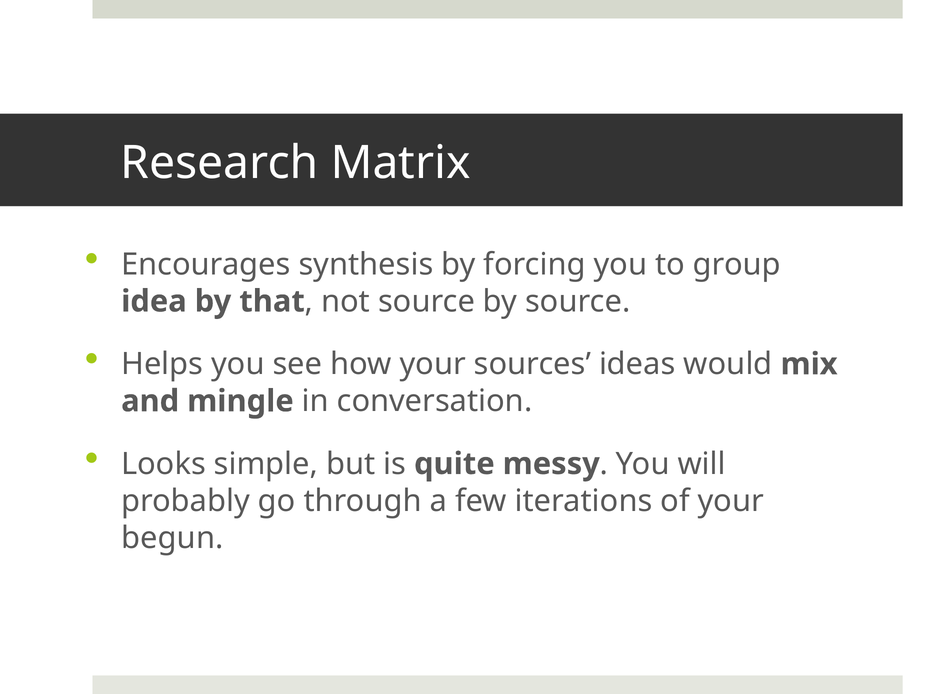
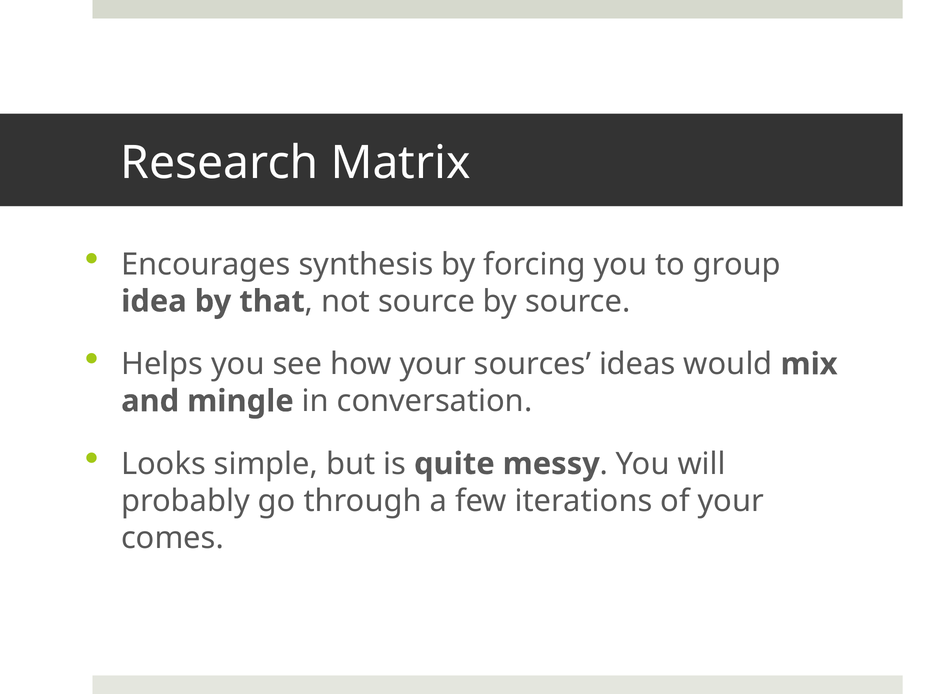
begun: begun -> comes (172, 538)
